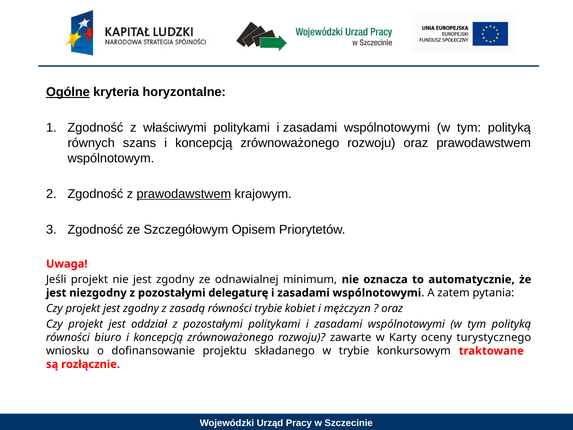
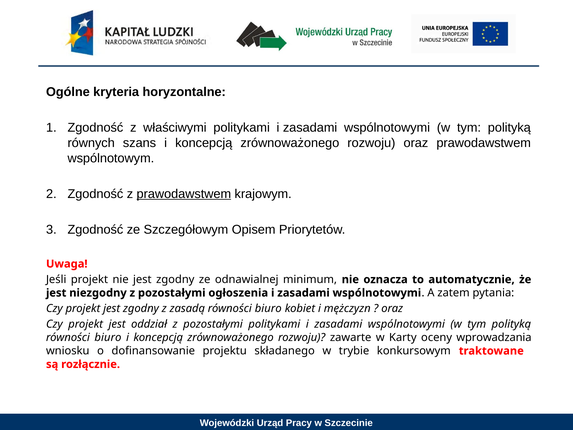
Ogólne underline: present -> none (68, 92)
delegaturę: delegaturę -> ogłoszenia (238, 293)
zasadą równości trybie: trybie -> biuro (268, 308)
turystycznego: turystycznego -> wprowadzania (494, 337)
